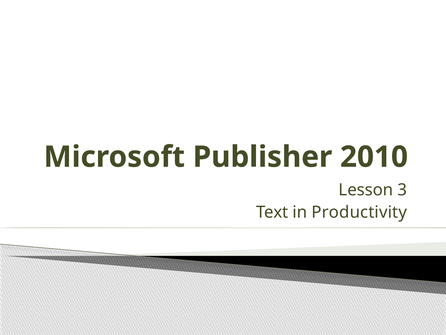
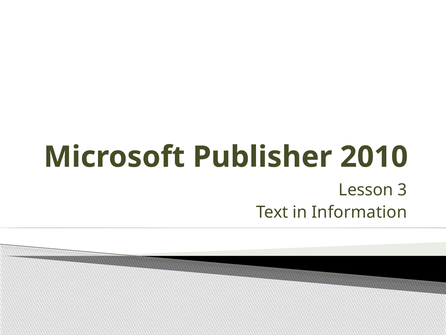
Productivity: Productivity -> Information (359, 212)
